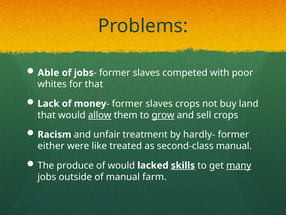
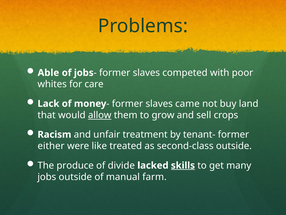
for that: that -> care (94, 84)
slaves crops: crops -> came (187, 103)
grow underline: present -> none (163, 115)
hardly-: hardly- -> tenant- (199, 134)
second-class manual: manual -> outside (234, 146)
of would: would -> divide (121, 165)
many underline: present -> none (239, 165)
